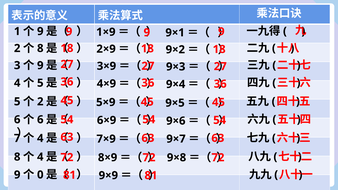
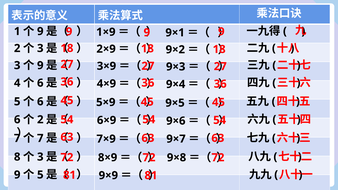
8: 8 -> 3 (40, 48)
5: 5 -> 6 (40, 83)
2: 2 -> 6 (40, 102)
6: 6 -> 2 (40, 120)
4: 4 -> 7 (40, 138)
4: 4 -> 3 (40, 157)
0: 0 -> 5 (40, 175)
